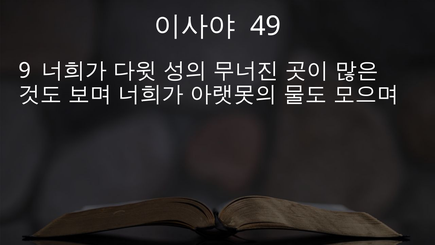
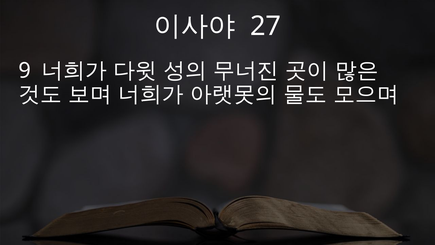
49: 49 -> 27 (266, 26)
